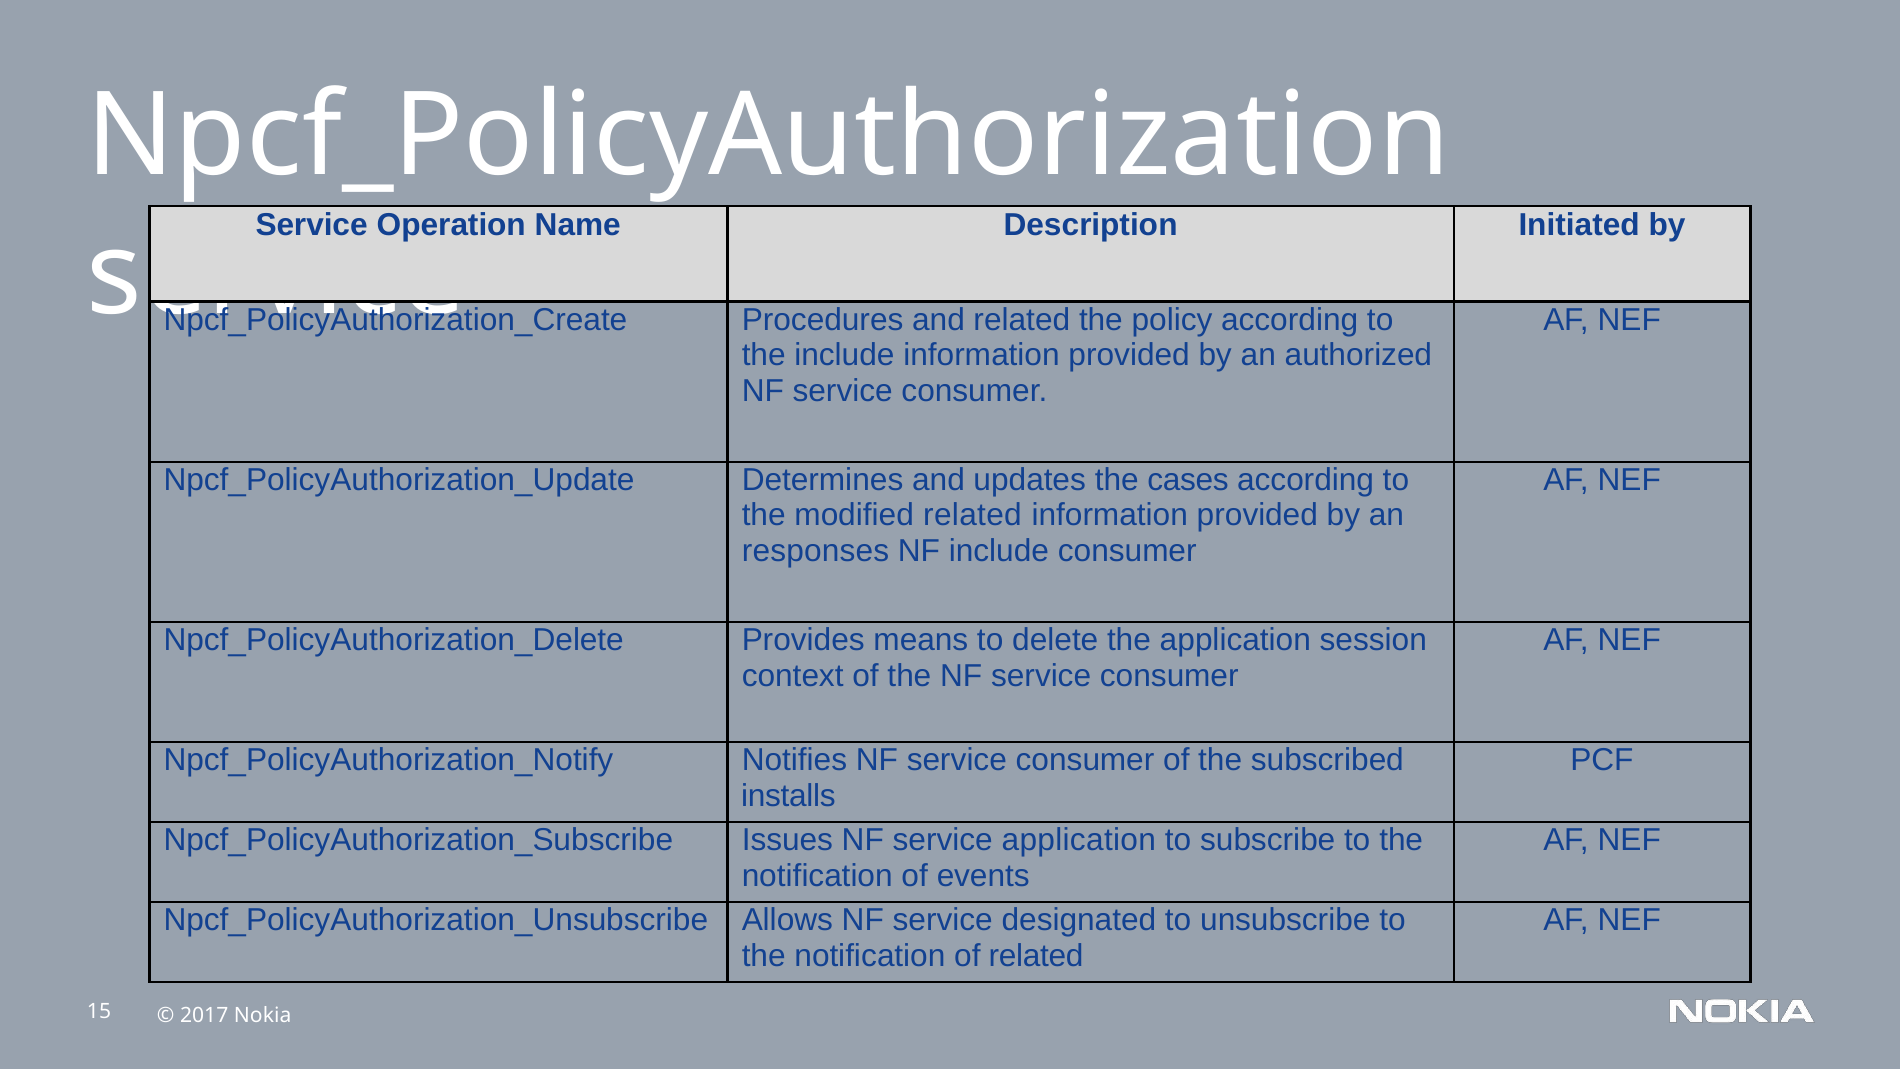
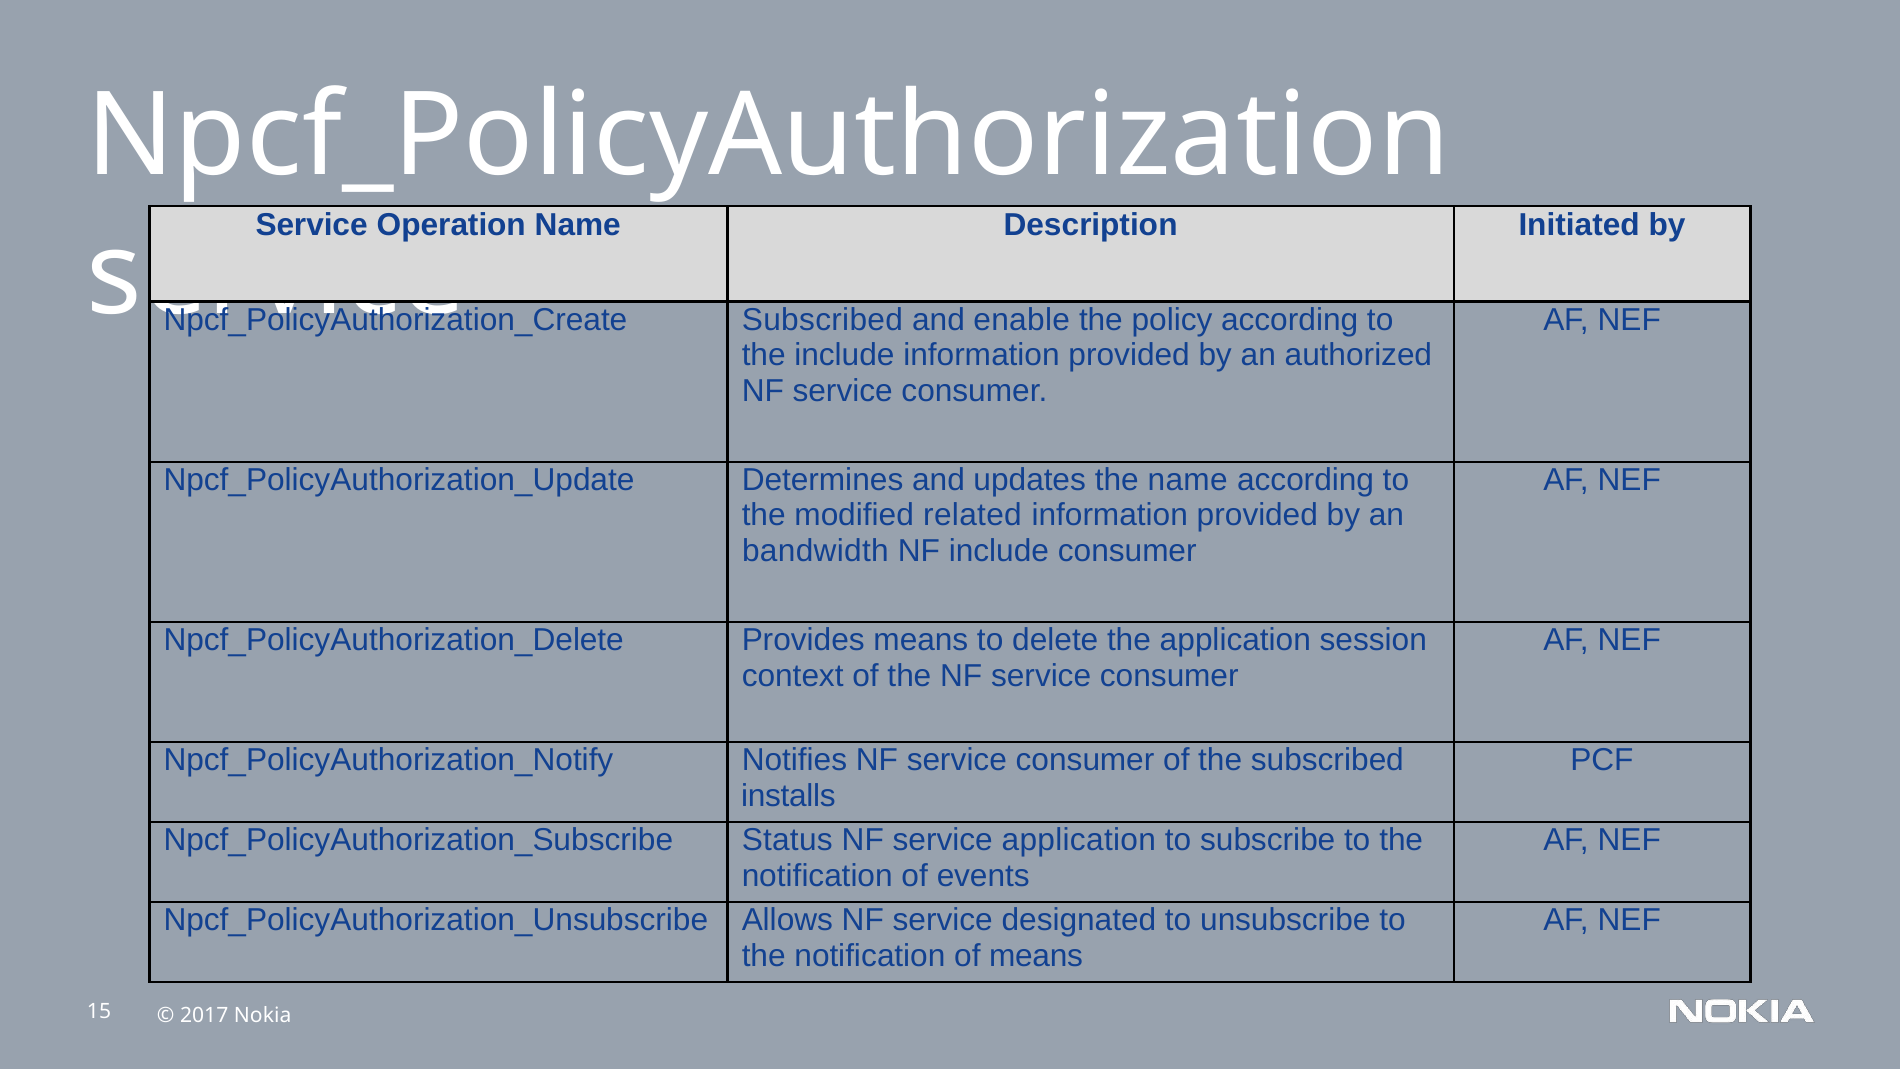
Procedures: Procedures -> Subscribed (822, 320)
and related: related -> enable (1022, 320)
the cases: cases -> name (1188, 480)
responses: responses -> bandwidth (815, 551)
Issues: Issues -> Status (787, 840)
of related: related -> means (1036, 956)
